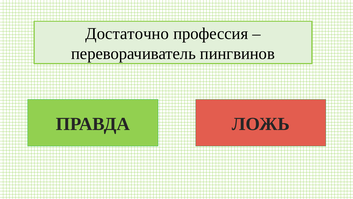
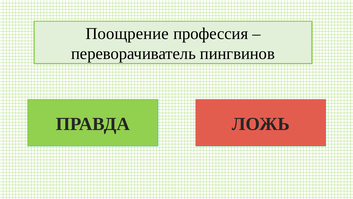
Достаточно: Достаточно -> Поощрение (127, 34)
